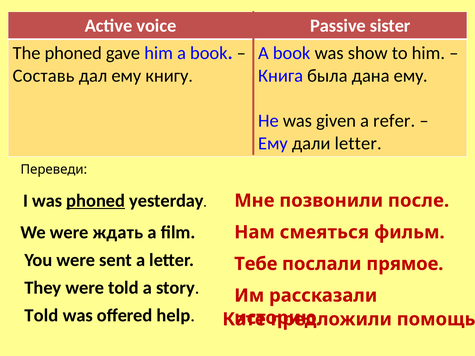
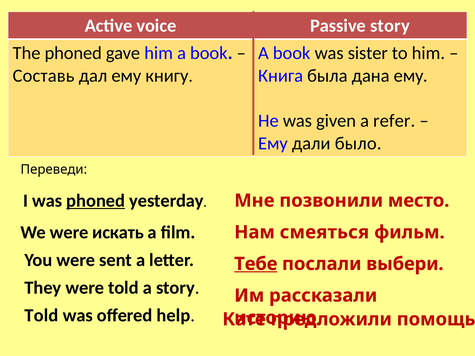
Passive sister: sister -> story (390, 26)
show: show -> sister (368, 53)
дали letter: letter -> было (358, 143)
после: после -> место (419, 201)
ждать: ждать -> искать (118, 232)
Тебе underline: none -> present (256, 264)
прямое: прямое -> выбери (405, 264)
